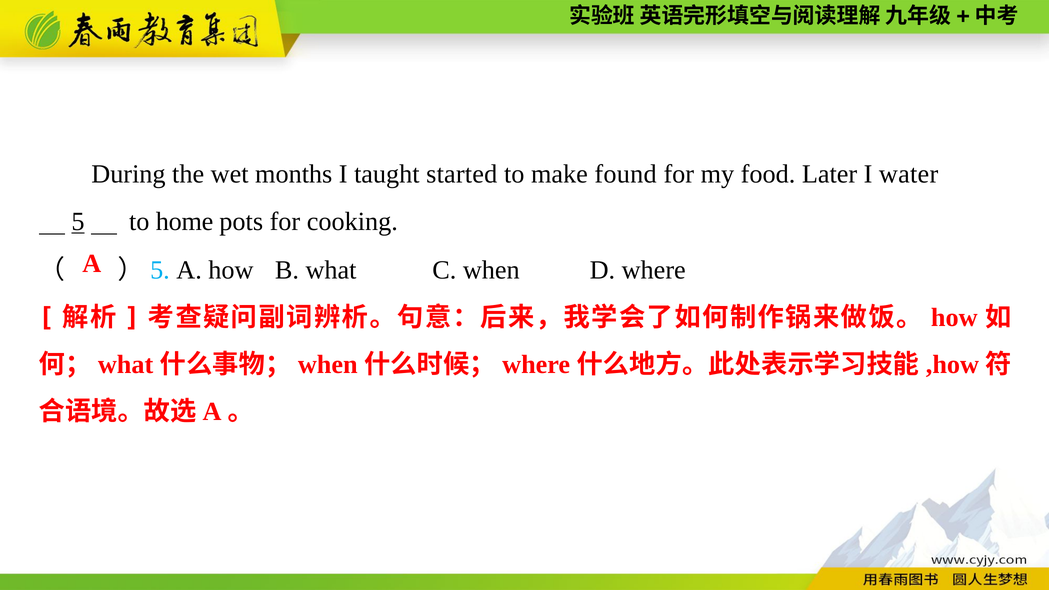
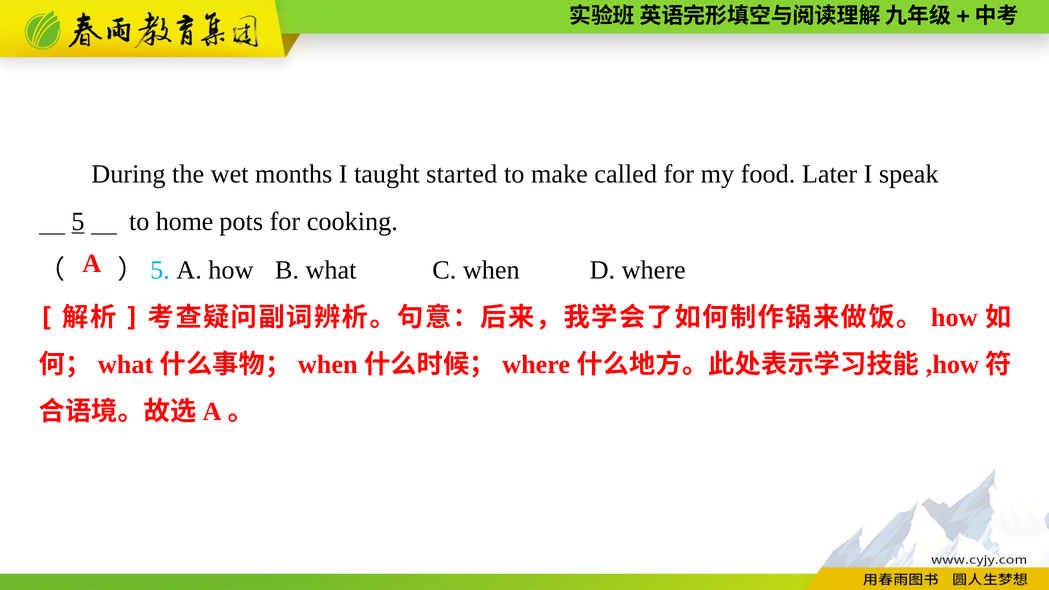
found: found -> called (626, 174)
water: water -> speak (909, 174)
